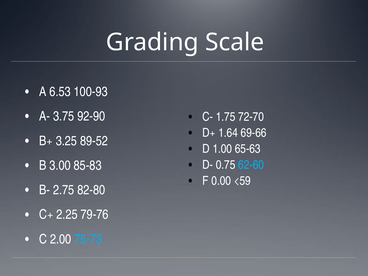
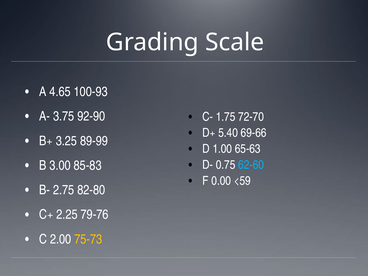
6.53: 6.53 -> 4.65 (60, 92)
1.64: 1.64 -> 5.40 (228, 133)
89-52: 89-52 -> 89-99 (94, 141)
75-73 colour: light blue -> yellow (88, 239)
